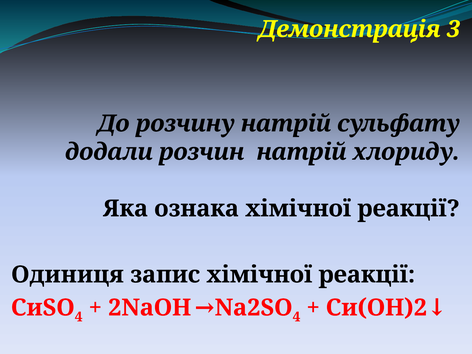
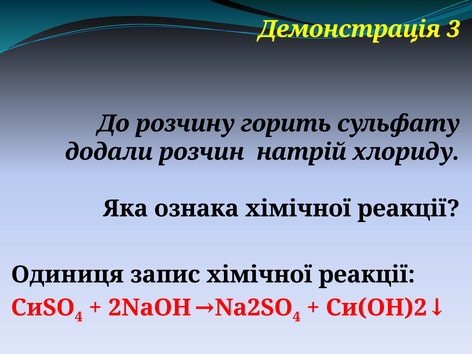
розчину натрій: натрій -> горить (286, 124)
